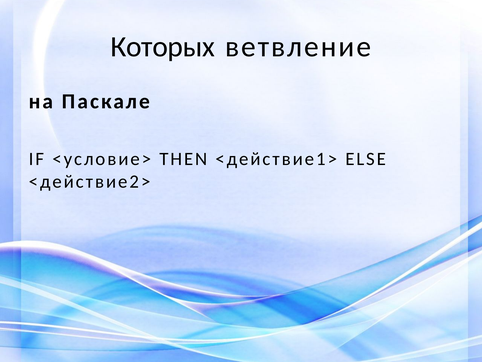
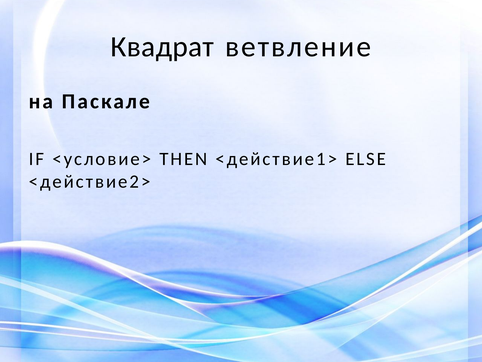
Которых: Которых -> Квадрат (162, 47)
